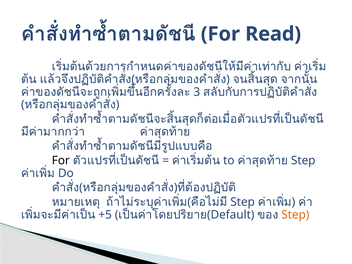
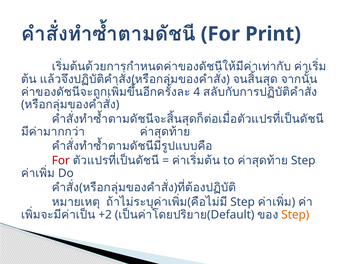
Read: Read -> Print (273, 34)
3: 3 -> 4 (197, 92)
For colour: black -> red (61, 161)
+5: +5 -> +2 (105, 215)
